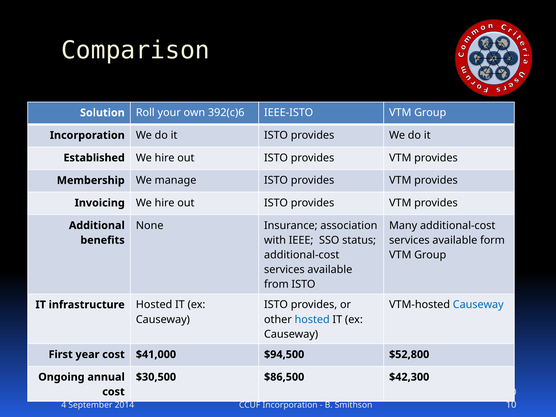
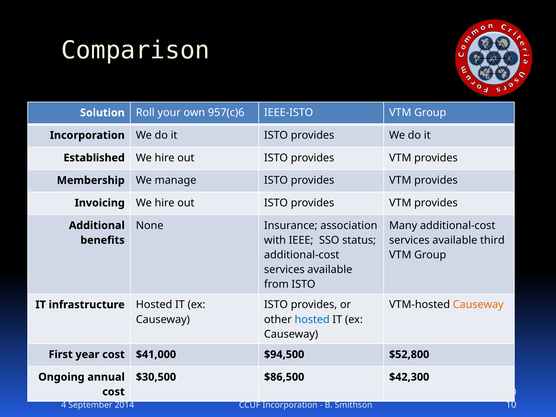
392(c)6: 392(c)6 -> 957(c)6 (226, 113)
form: form -> third (492, 240)
Causeway colour: blue -> orange (478, 305)
